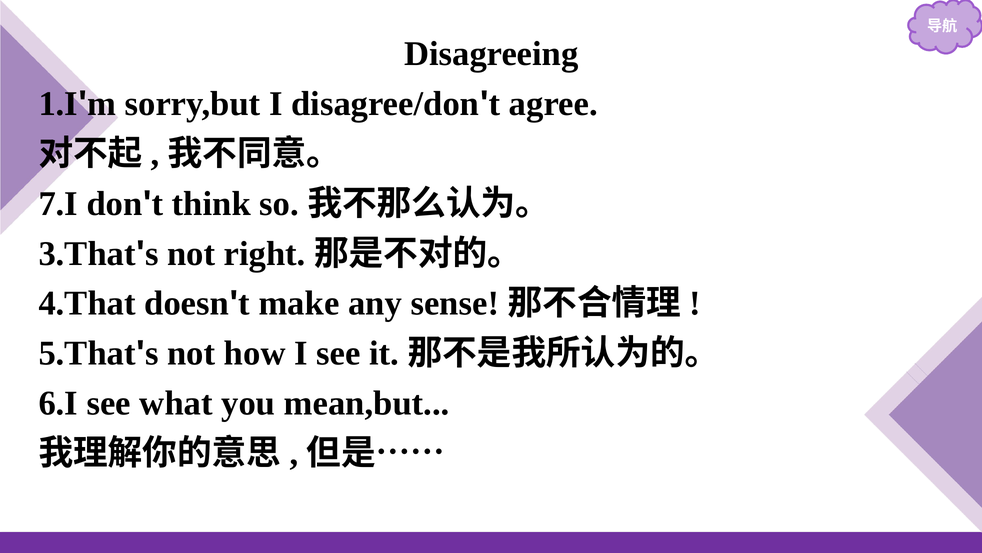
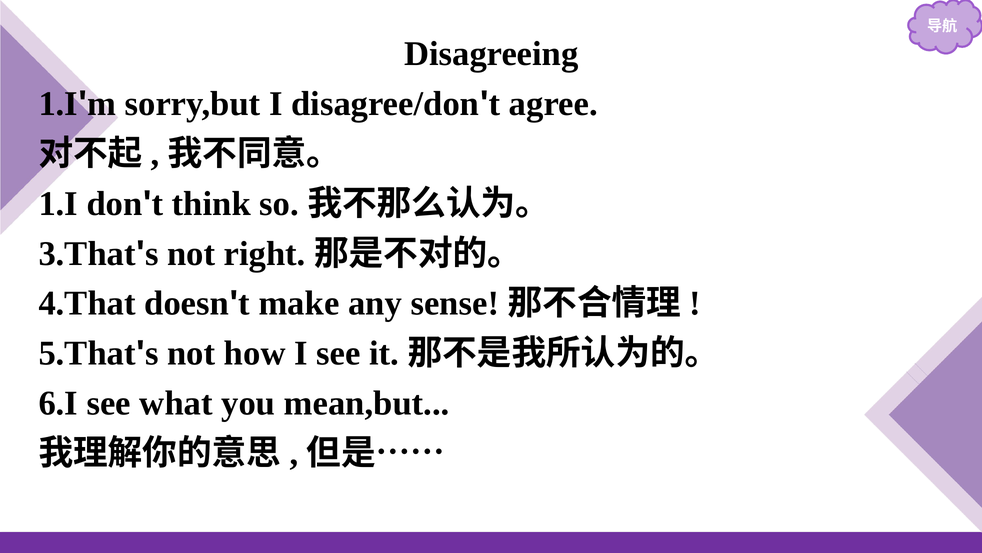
7.I: 7.I -> 1.I (58, 203)
